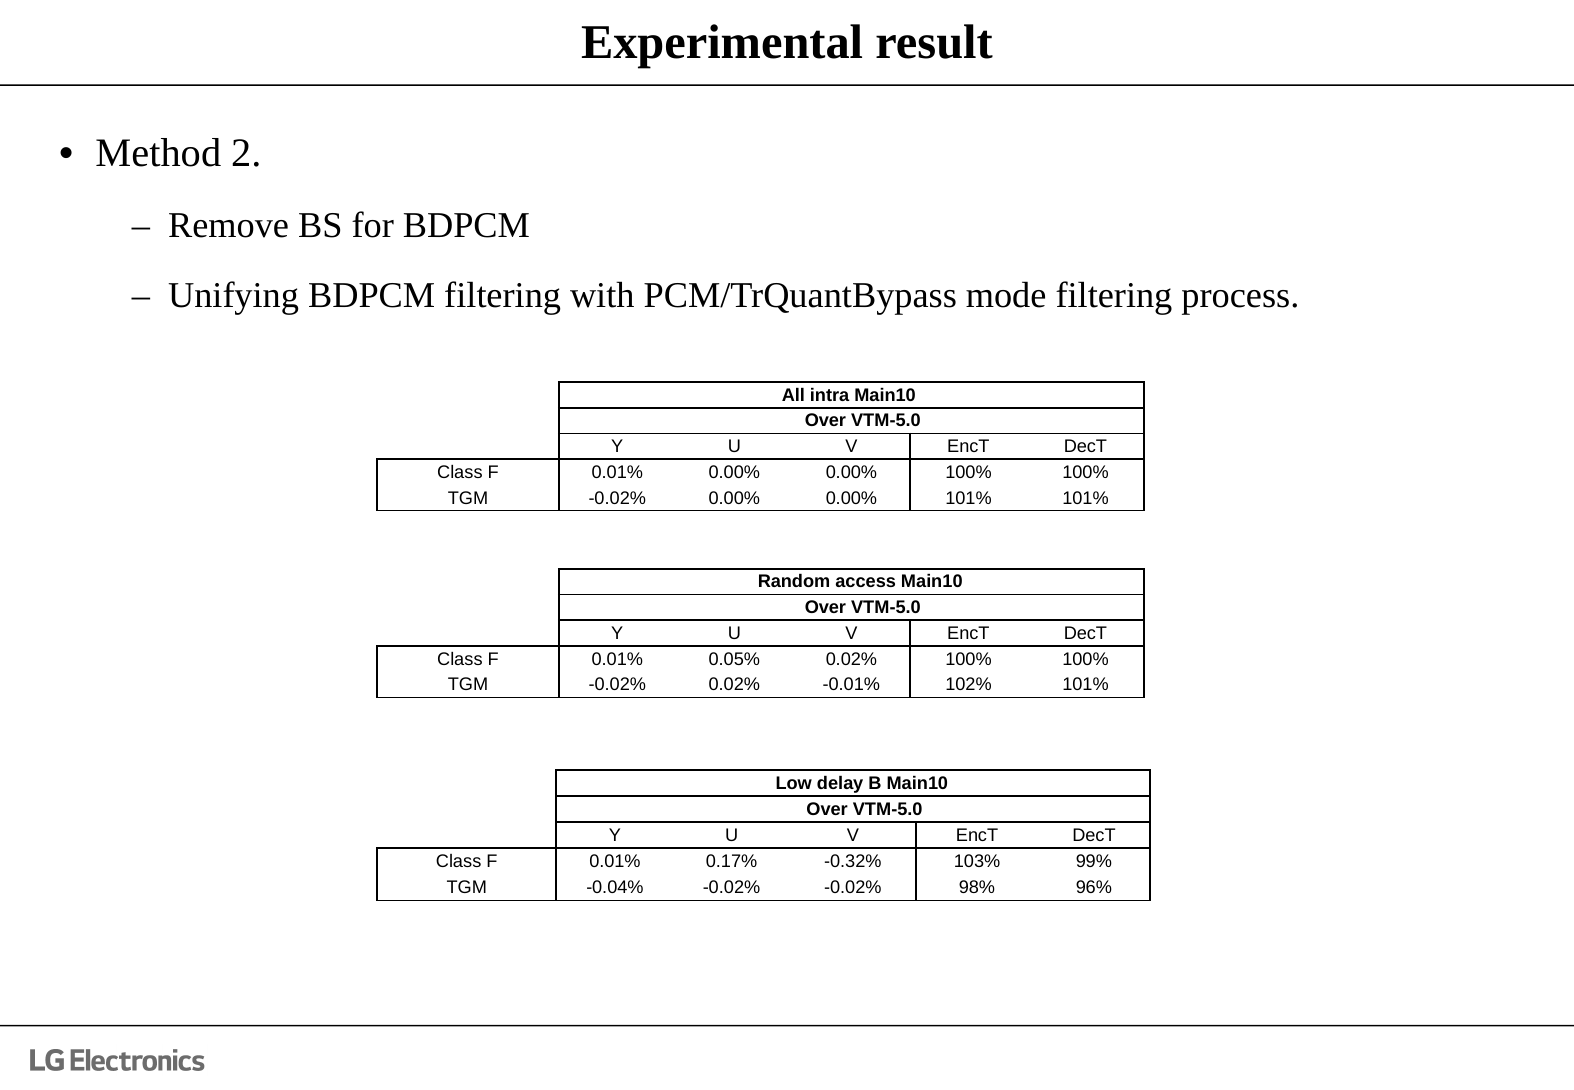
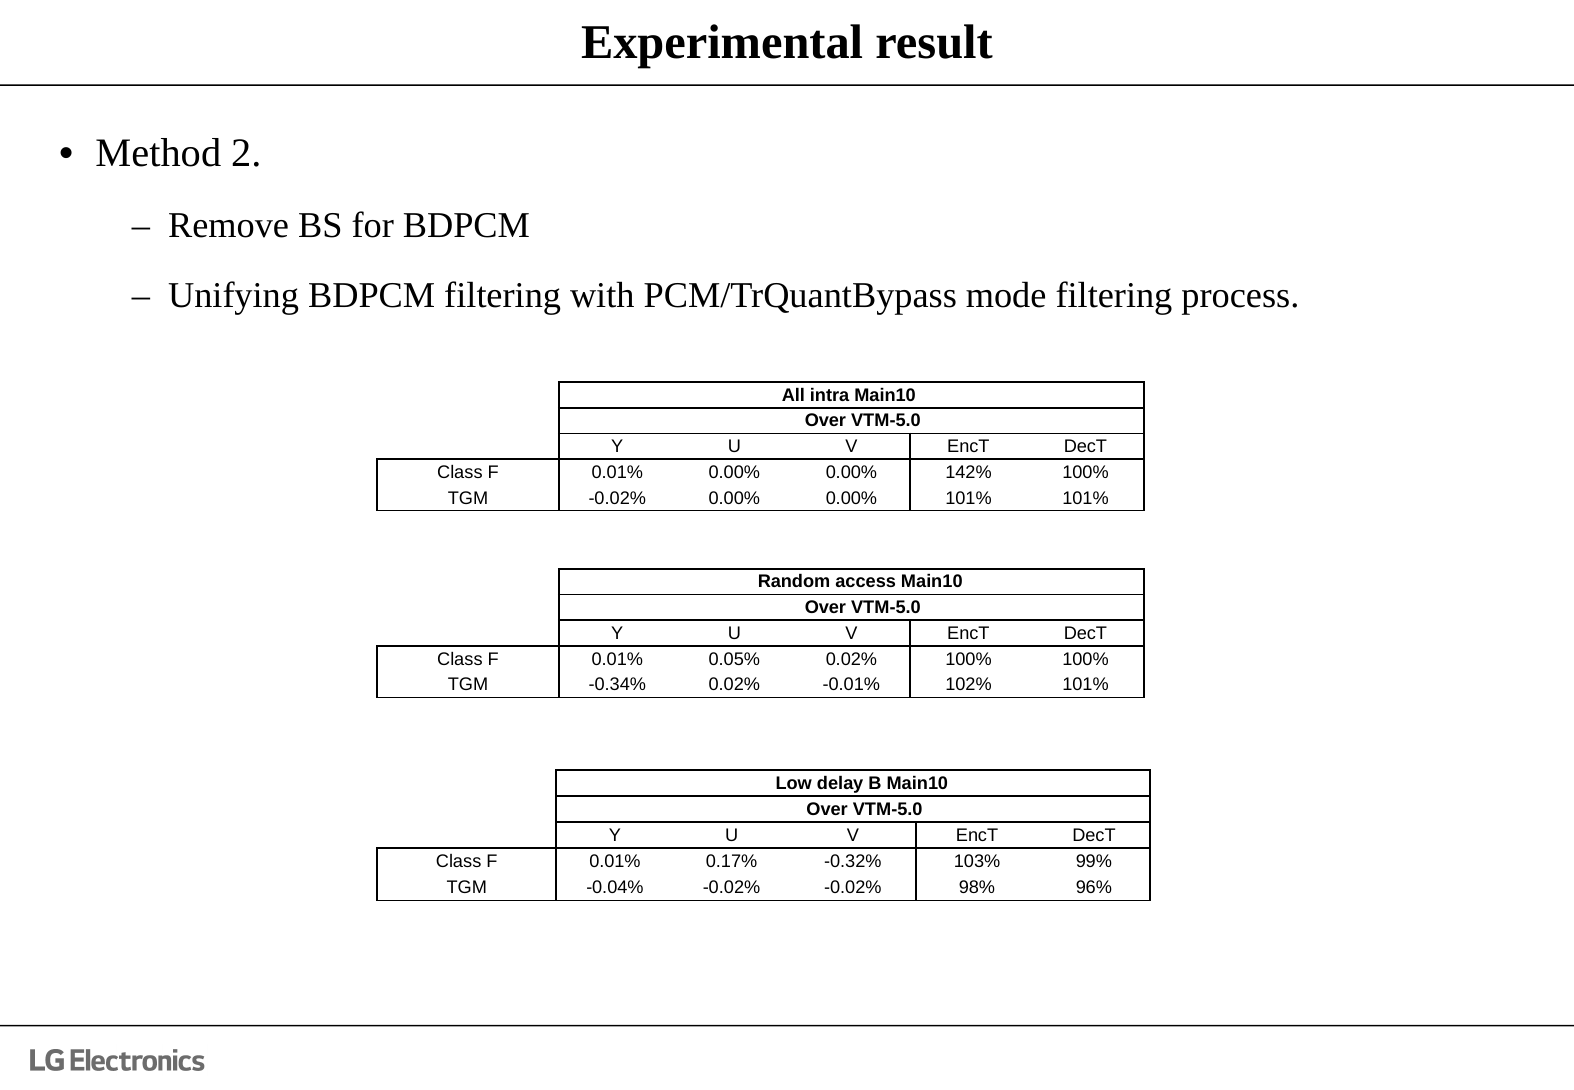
0.00% 100%: 100% -> 142% (969, 472)
-0.02%: -0.02% -> -0.34% (617, 685)
